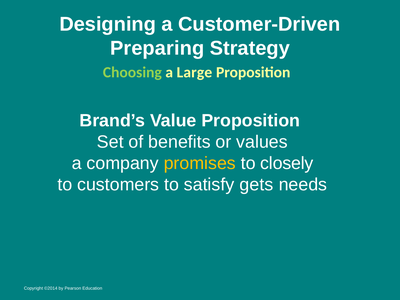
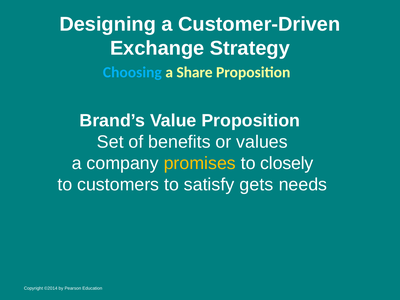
Preparing: Preparing -> Exchange (157, 48)
Choosing colour: light green -> light blue (132, 72)
Large: Large -> Share (195, 72)
